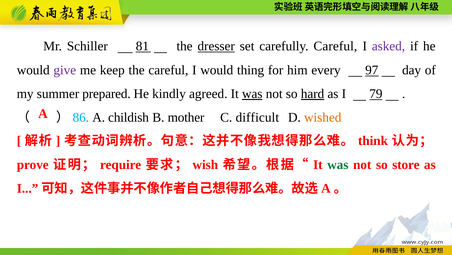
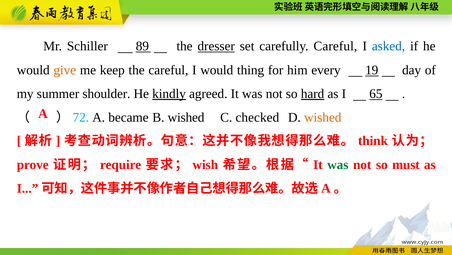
81: 81 -> 89 (142, 46)
asked colour: purple -> blue (388, 46)
give colour: purple -> orange (65, 70)
97: 97 -> 19 (372, 70)
prepared: prepared -> shoulder (106, 94)
kindly underline: none -> present (169, 94)
was underline: present -> none (252, 94)
79: 79 -> 65 (376, 94)
86: 86 -> 72 (81, 117)
childish: childish -> became (128, 117)
B mother: mother -> wished (186, 117)
difficult: difficult -> checked (257, 117)
store: store -> must (406, 164)
